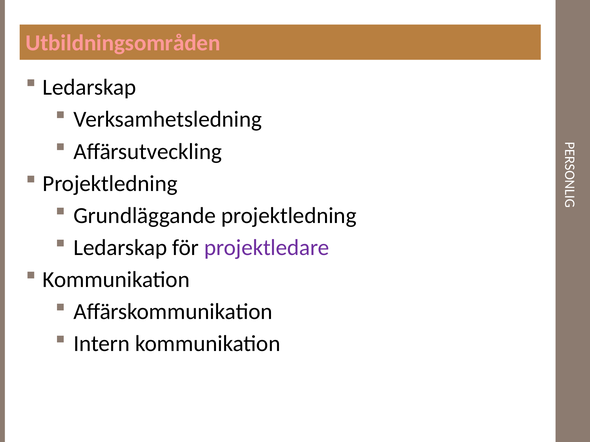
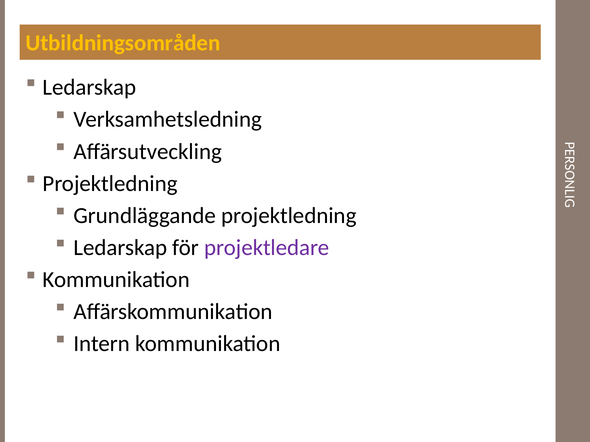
Utbildningsområden colour: pink -> yellow (123, 43)
